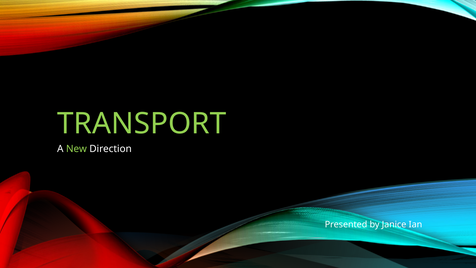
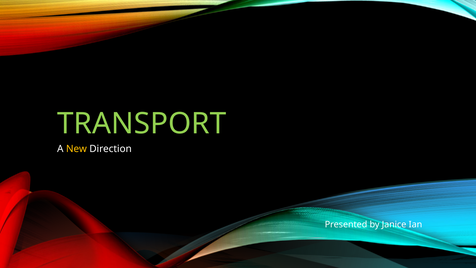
New colour: light green -> yellow (76, 149)
